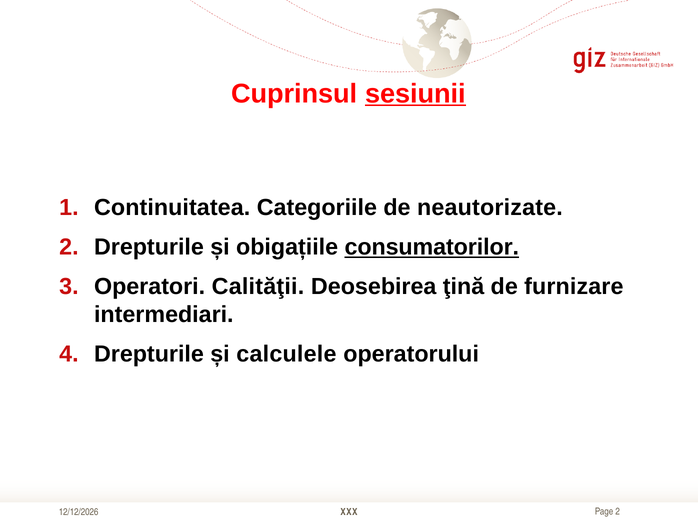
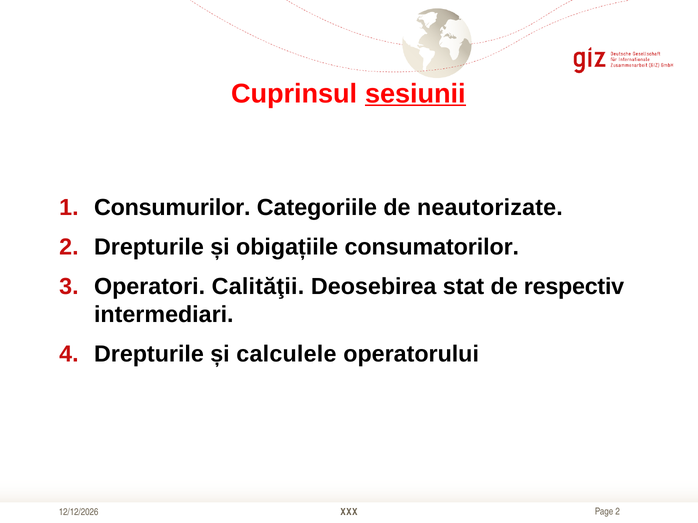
Continuitatea: Continuitatea -> Consumurilor (172, 208)
consumatorilor underline: present -> none (432, 248)
ţină: ţină -> stat (464, 287)
furnizare: furnizare -> respectiv (574, 287)
